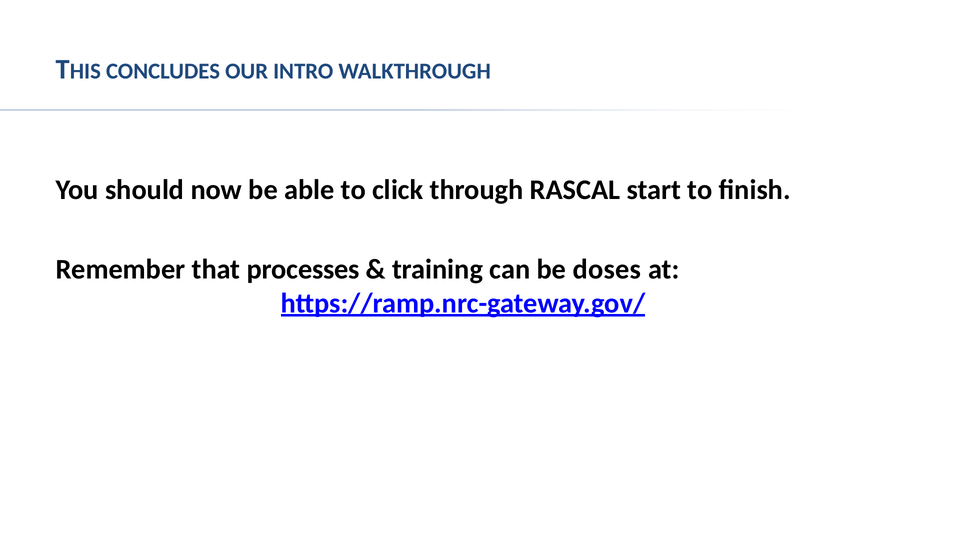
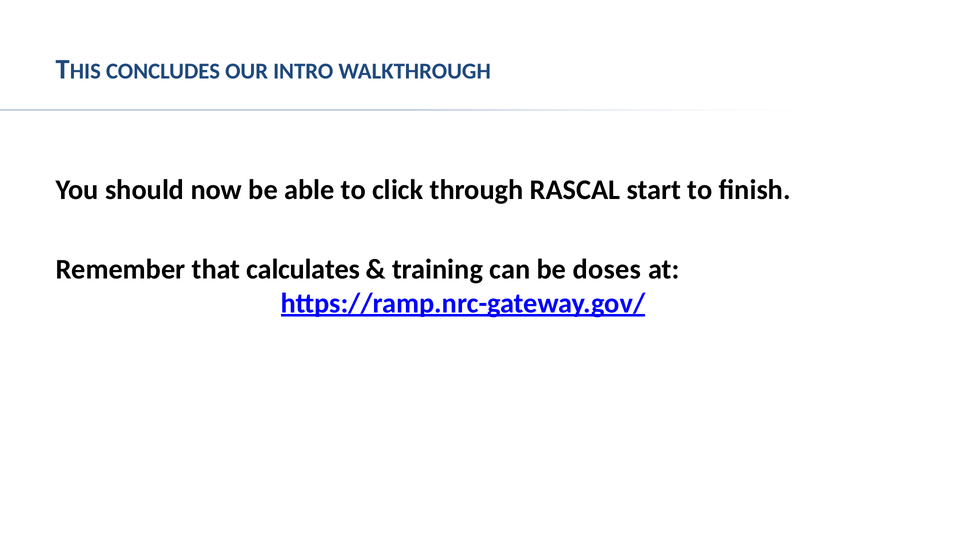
processes: processes -> calculates (303, 269)
